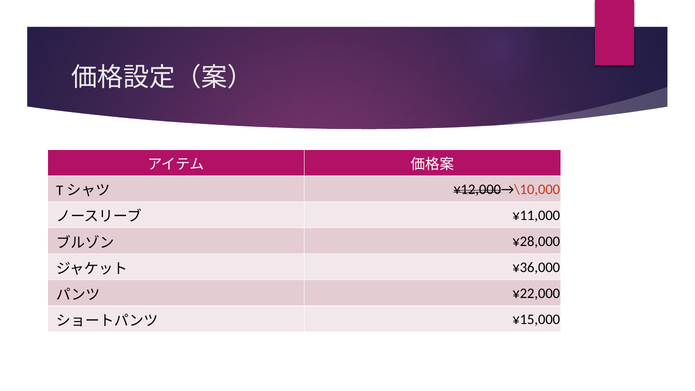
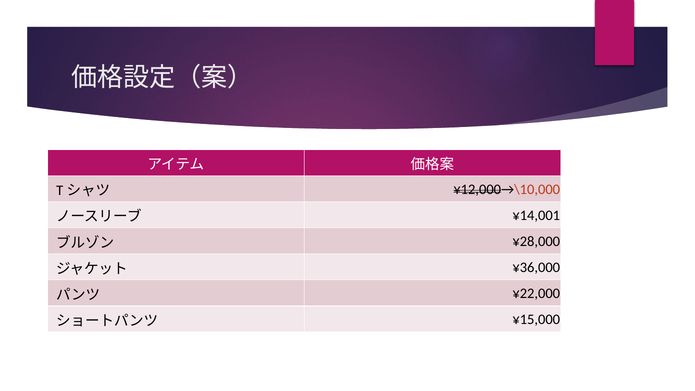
¥11,000: ¥11,000 -> ¥14,001 (536, 215)
